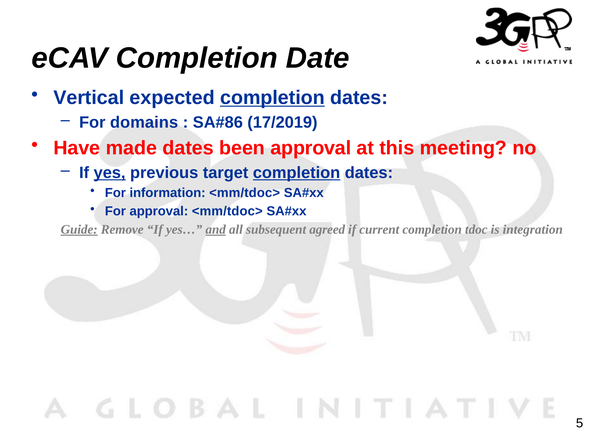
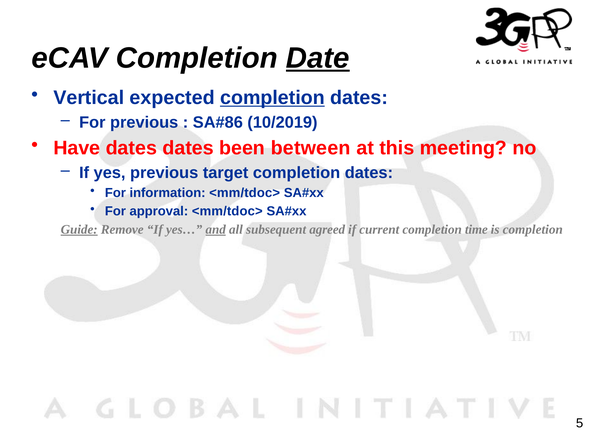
Date underline: none -> present (318, 58)
For domains: domains -> previous (144, 122)
17/2019: 17/2019 -> 10/2019 (282, 122)
Have made: made -> dates (131, 148)
been approval: approval -> between (311, 148)
yes underline: present -> none (110, 173)
completion underline: present -> none (297, 173)
tdoc: tdoc -> time (476, 229)
is integration: integration -> completion (533, 229)
